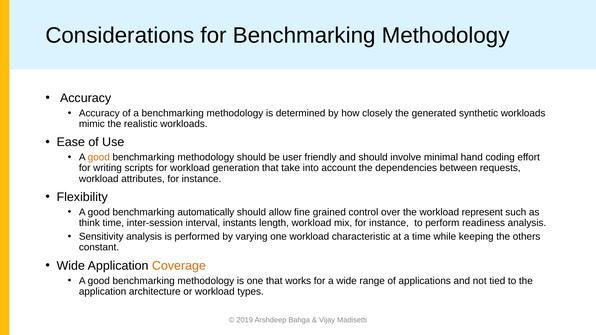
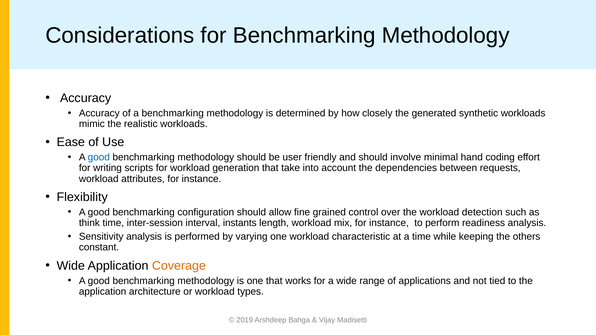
good colour: orange -> blue (99, 157)
automatically: automatically -> configuration (206, 212)
represent: represent -> detection (482, 212)
